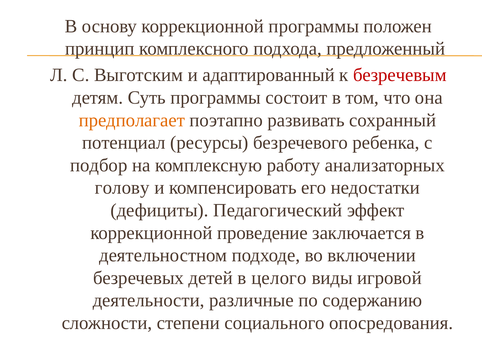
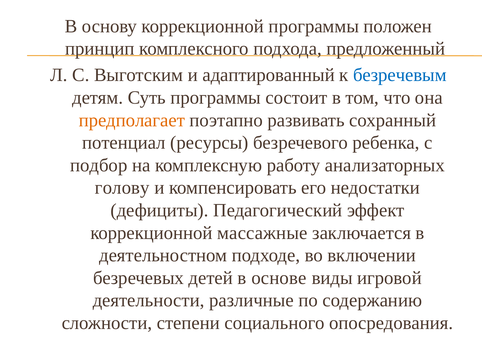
безречевым colour: red -> blue (400, 75)
проведение: проведение -> массажные (262, 233)
целого: целого -> основе (279, 278)
